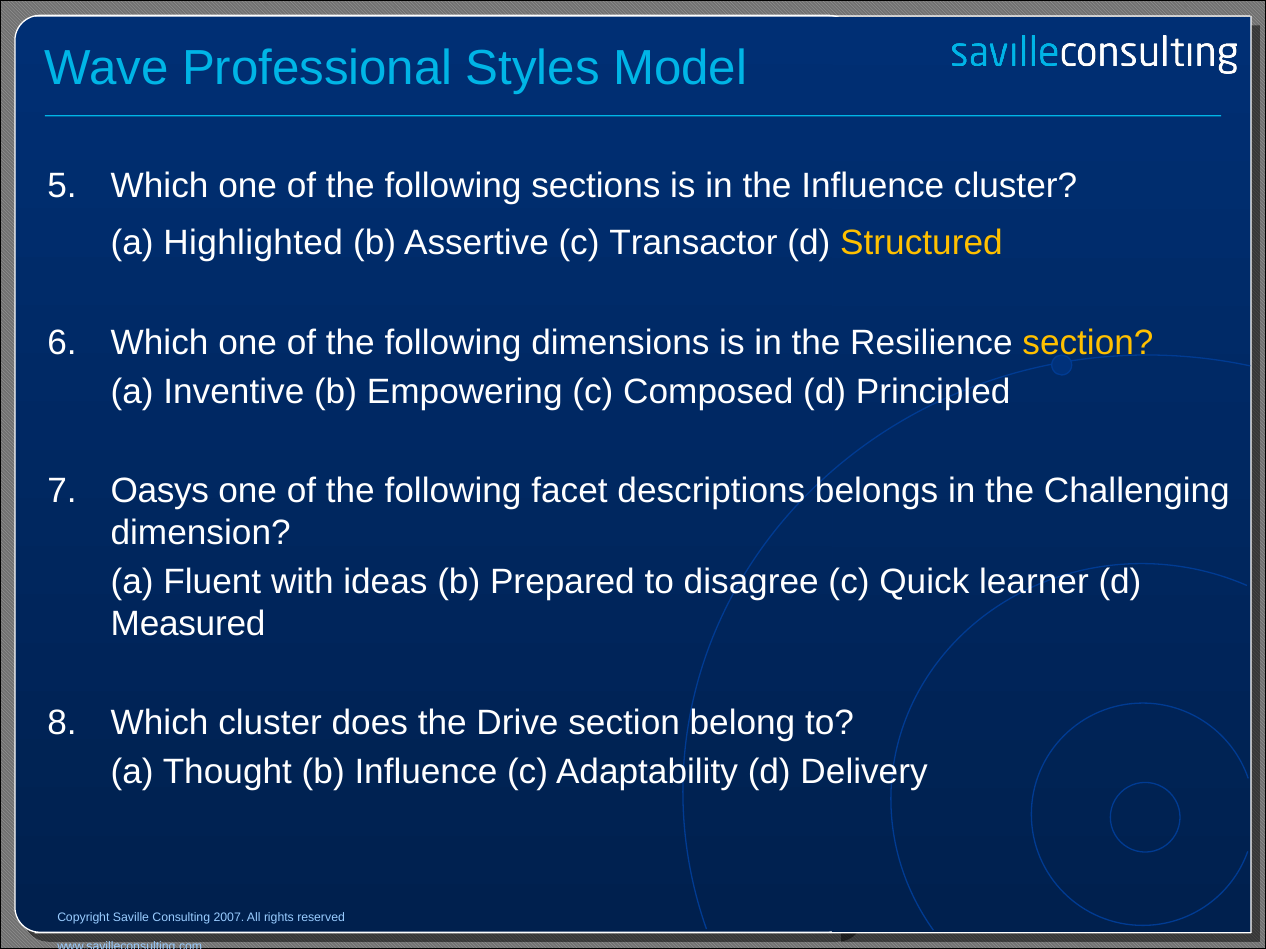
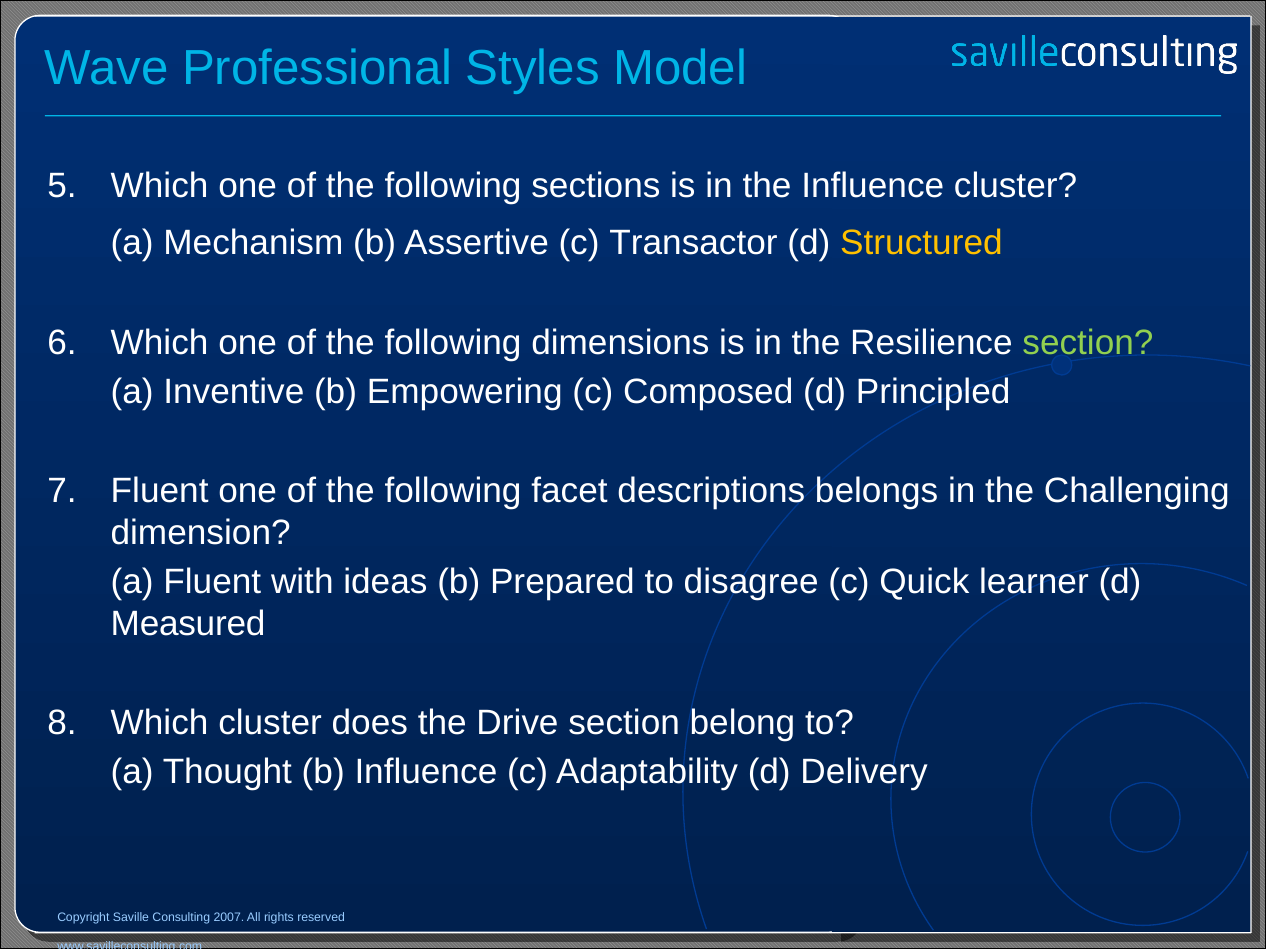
Highlighted: Highlighted -> Mechanism (253, 243)
section colour: yellow -> light green (1088, 343)
Oasys: Oasys -> Fluent (160, 491)
